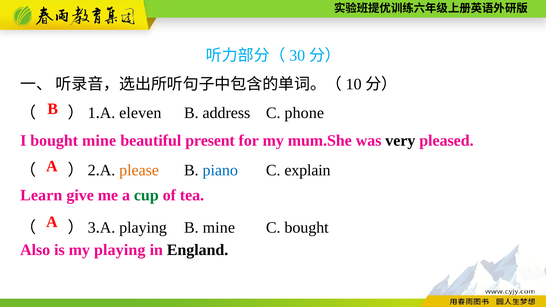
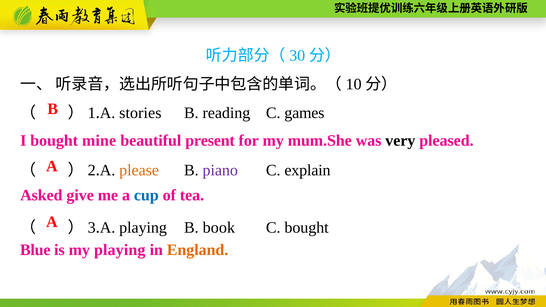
eleven: eleven -> stories (140, 113)
address: address -> reading (226, 113)
phone: phone -> games (304, 113)
piano colour: blue -> purple (220, 170)
Learn: Learn -> Asked (41, 195)
cup colour: green -> blue (146, 195)
B mine: mine -> book (219, 228)
Also: Also -> Blue (35, 250)
England colour: black -> orange (198, 250)
